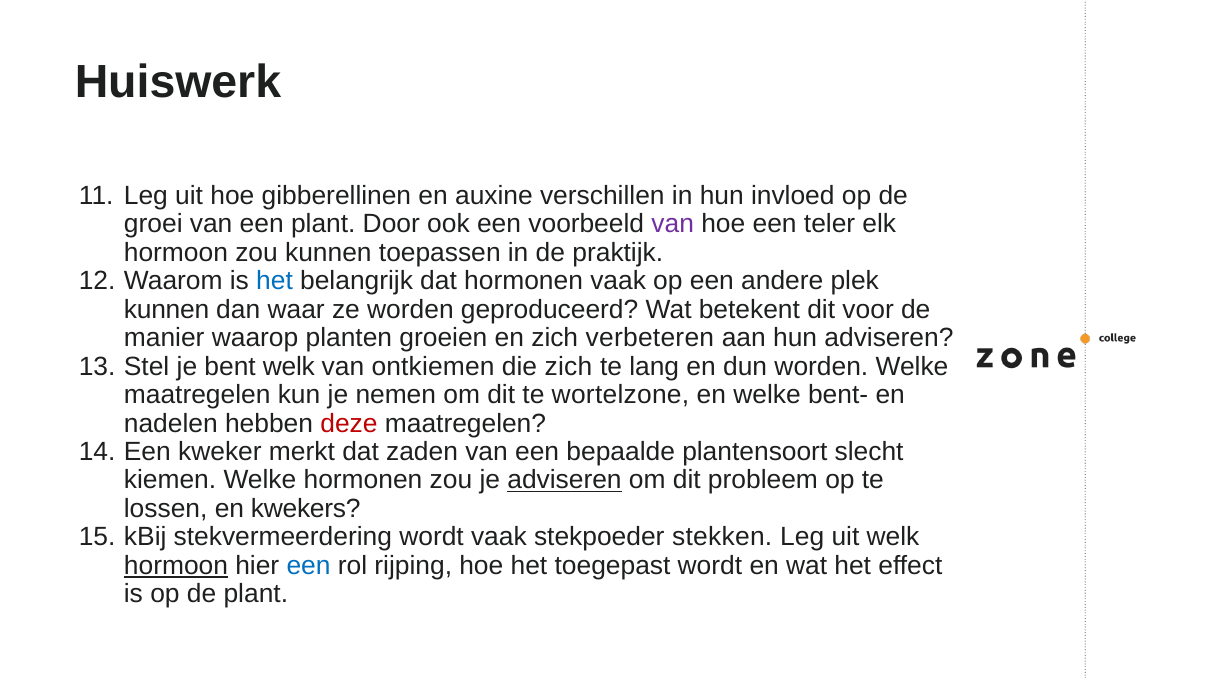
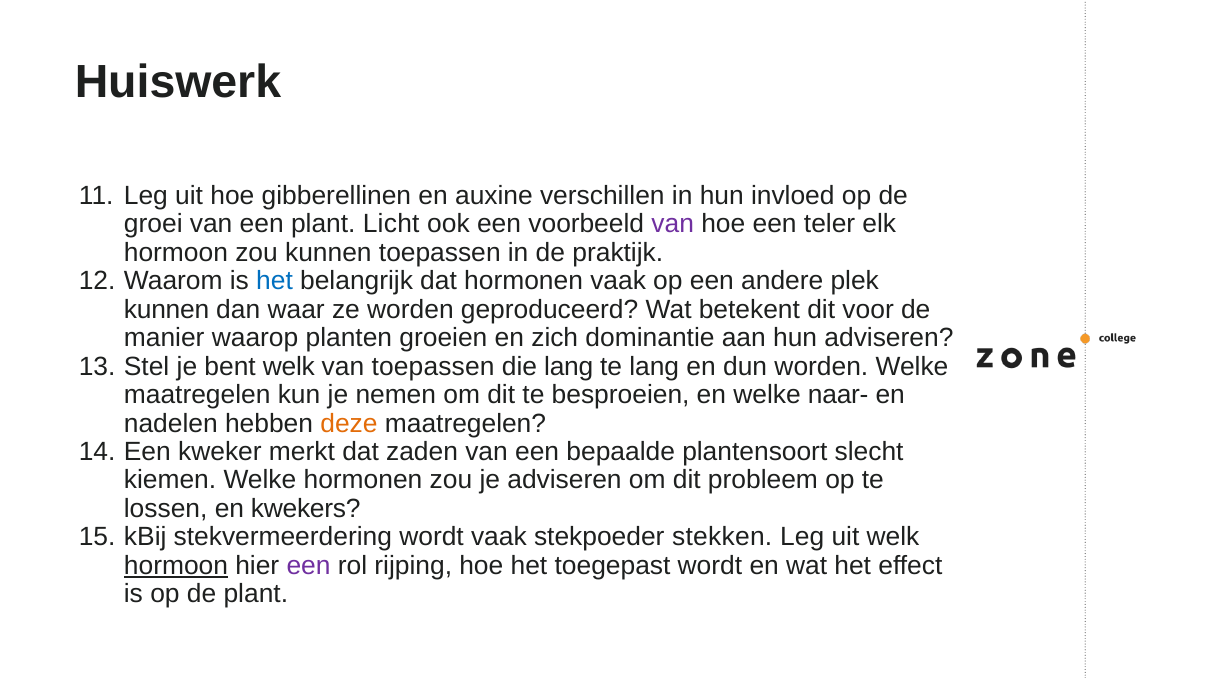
Door: Door -> Licht (391, 224)
verbeteren: verbeteren -> dominantie (650, 338)
van ontkiemen: ontkiemen -> toepassen (433, 367)
die zich: zich -> lang (569, 367)
wortelzone: wortelzone -> besproeien (621, 395)
bent-: bent- -> naar- (838, 395)
deze colour: red -> orange (349, 424)
adviseren underline: present -> none (565, 481)
een colour: blue -> purple (309, 566)
